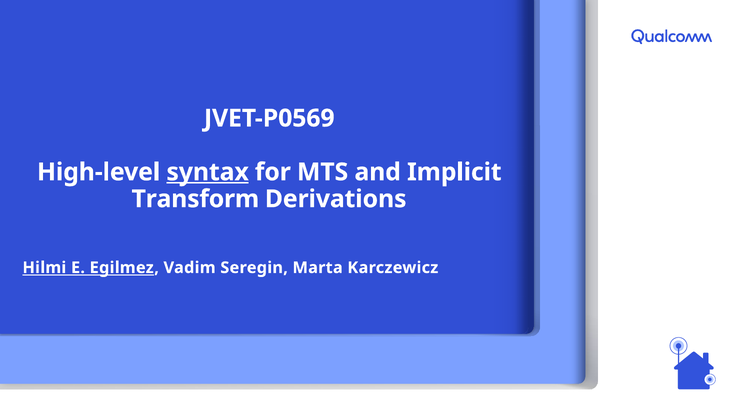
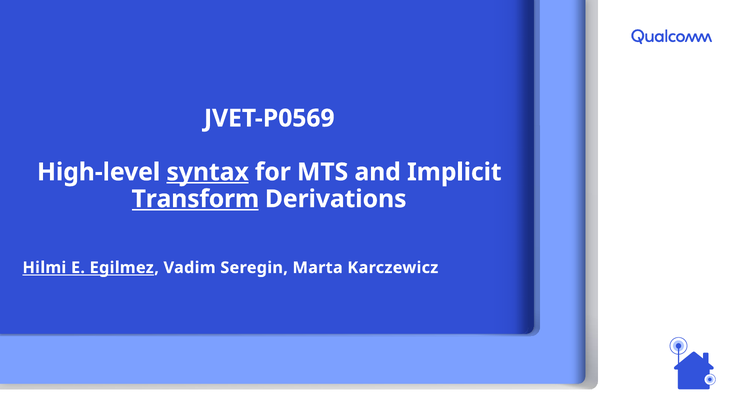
Transform underline: none -> present (195, 199)
